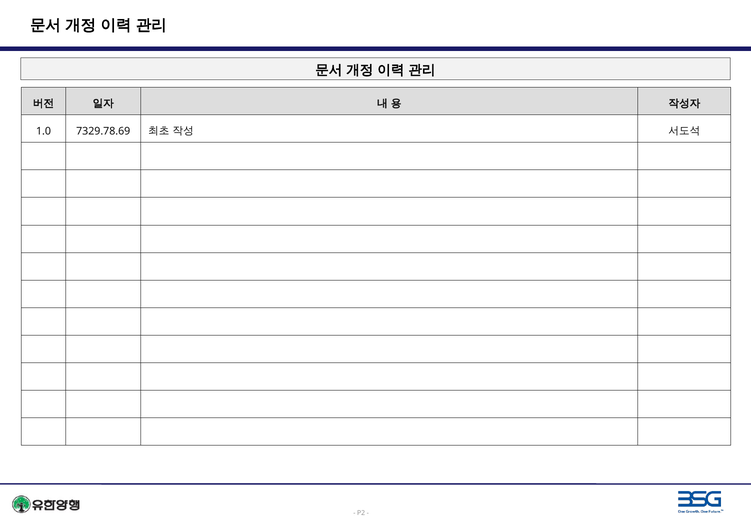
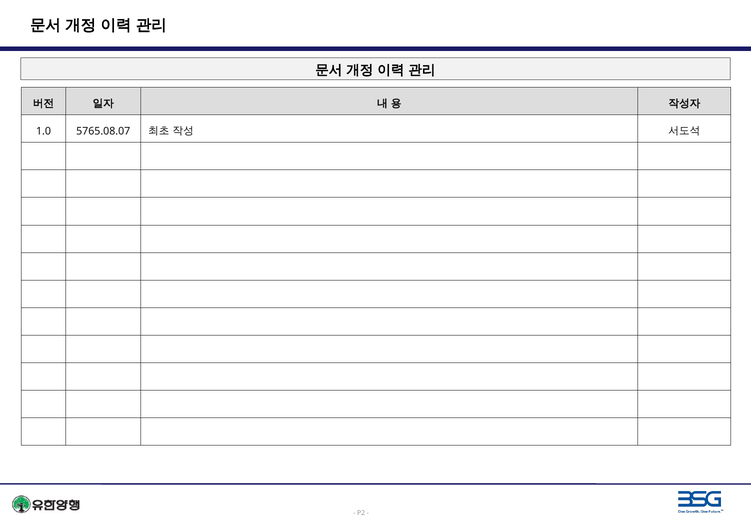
7329.78.69: 7329.78.69 -> 5765.08.07 (103, 131)
